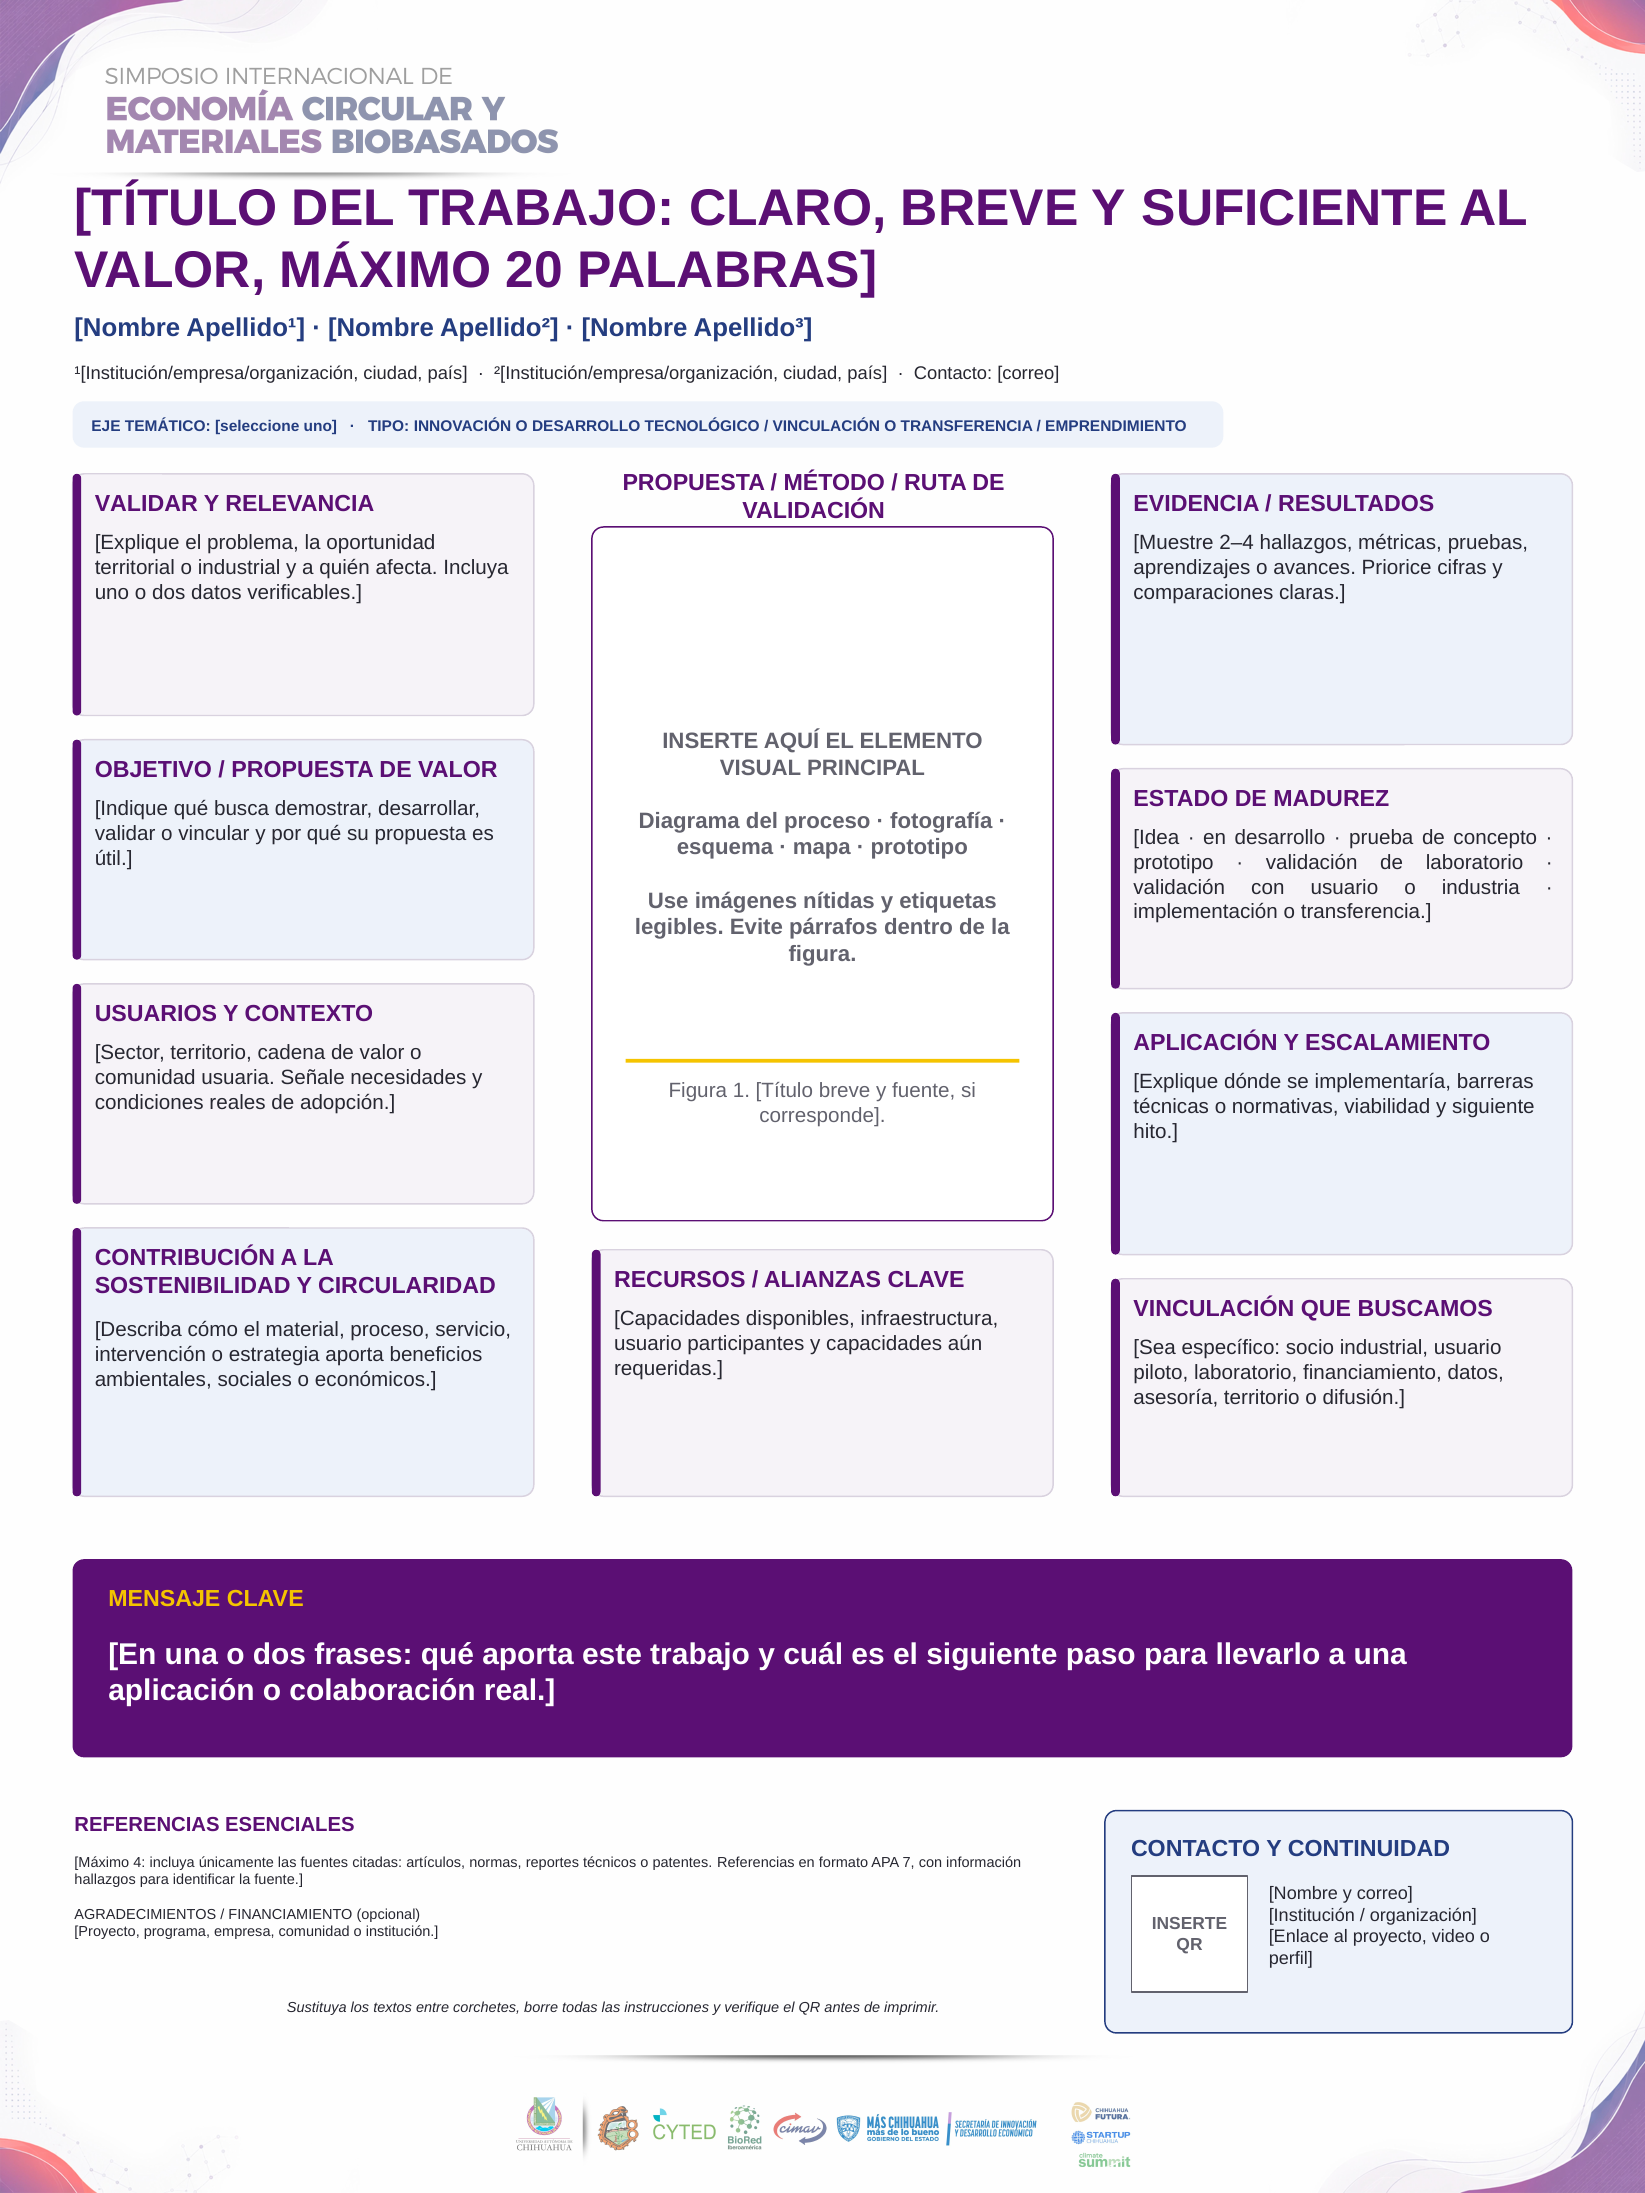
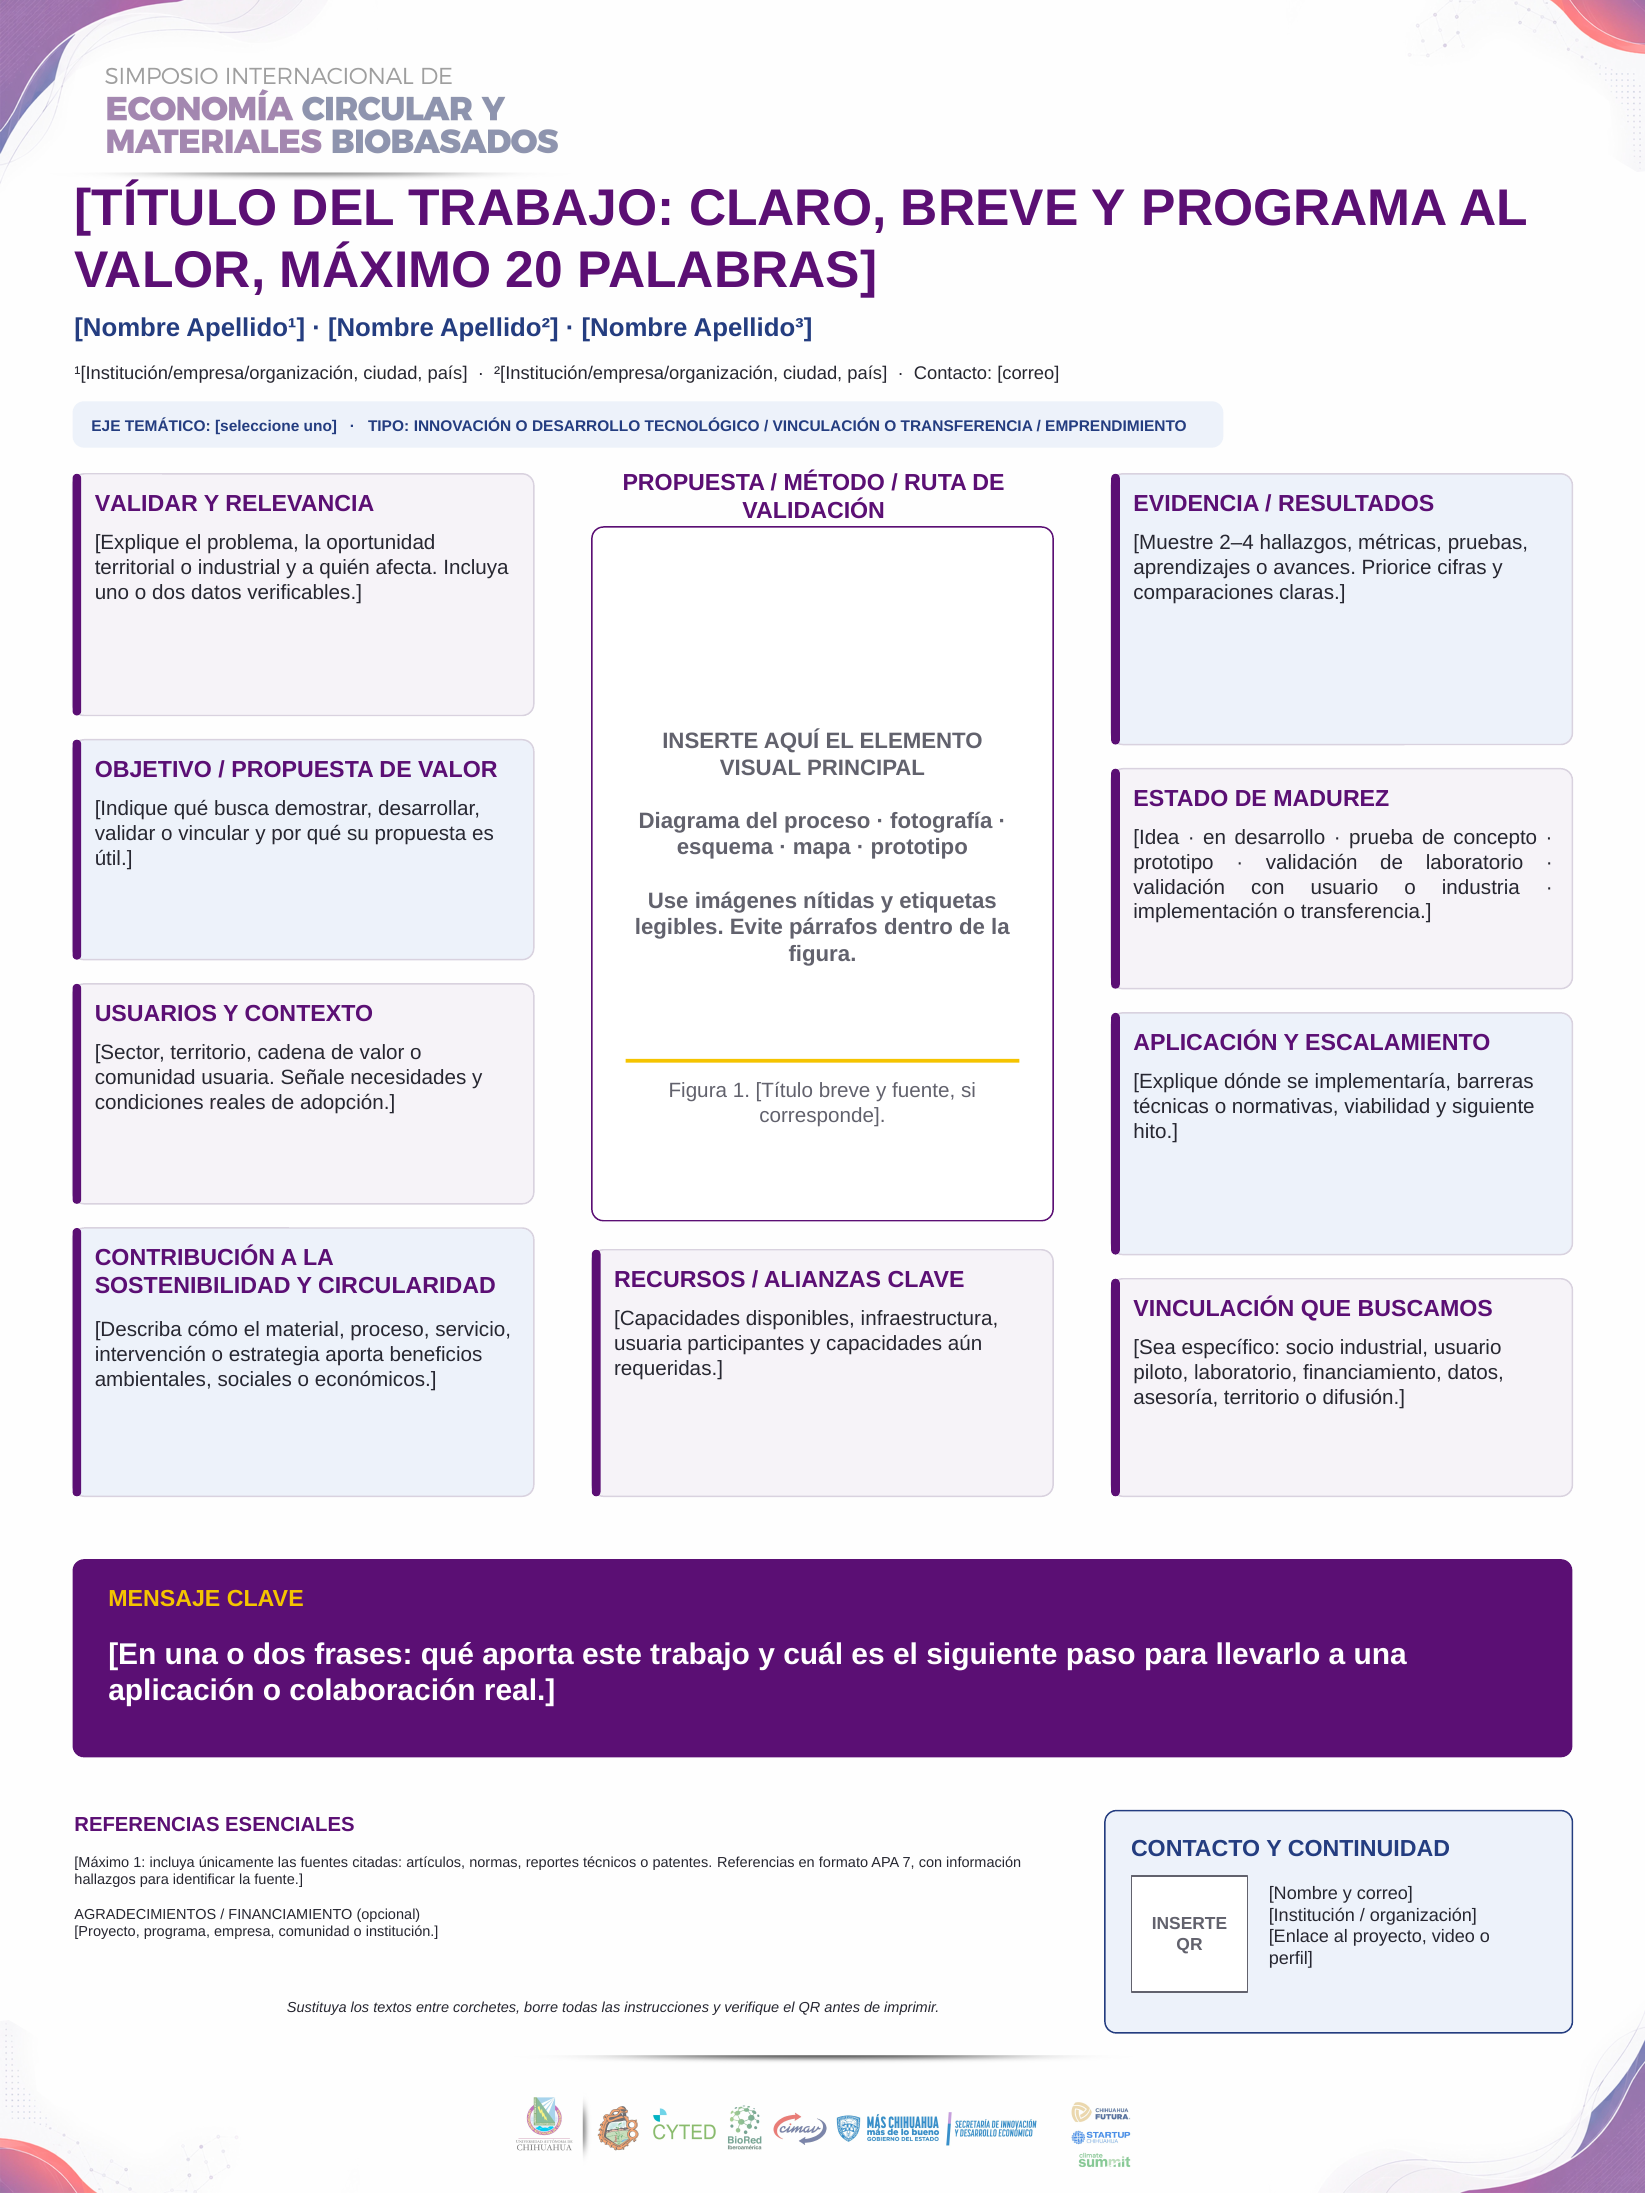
Y SUFICIENTE: SUFICIENTE -> PROGRAMA (1295, 209)
usuario: usuario -> usuaria (648, 1344)
Máximo 4: 4 -> 1 (139, 1863)
